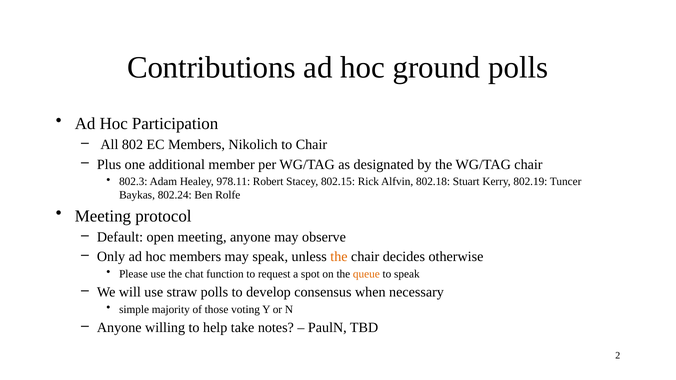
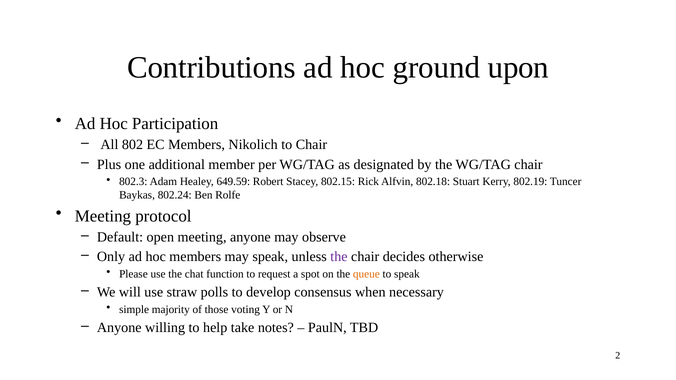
ground polls: polls -> upon (518, 68)
978.11: 978.11 -> 649.59 (233, 182)
the colour: orange -> purple (339, 257)
